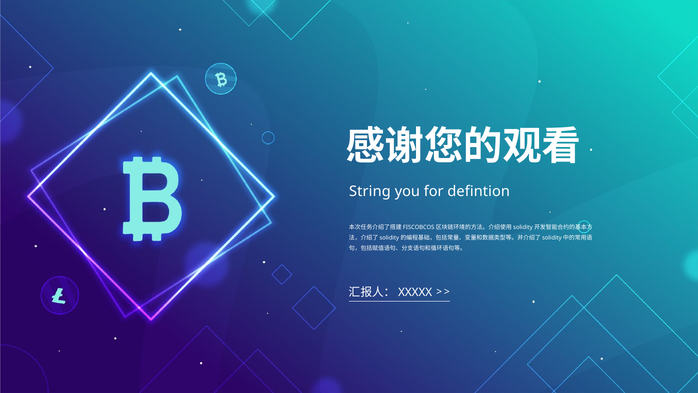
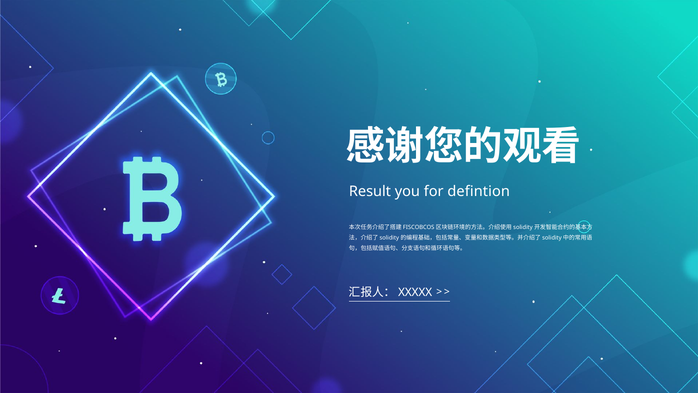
String: String -> Result (370, 191)
